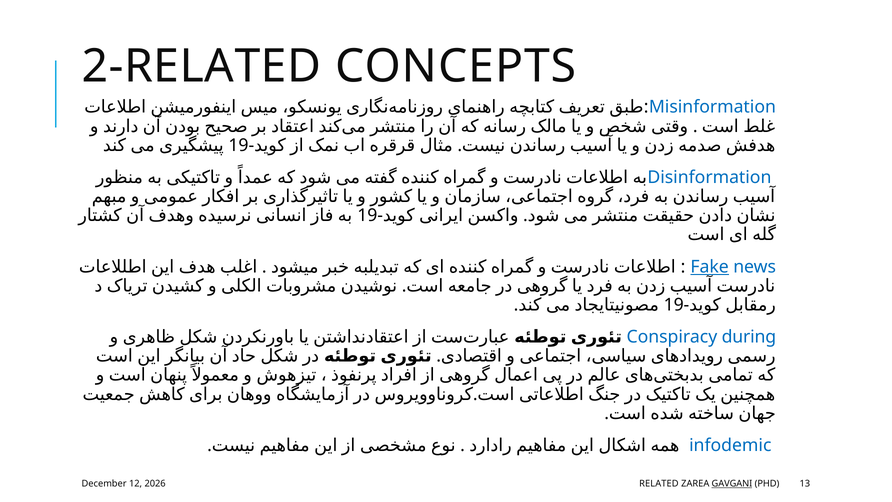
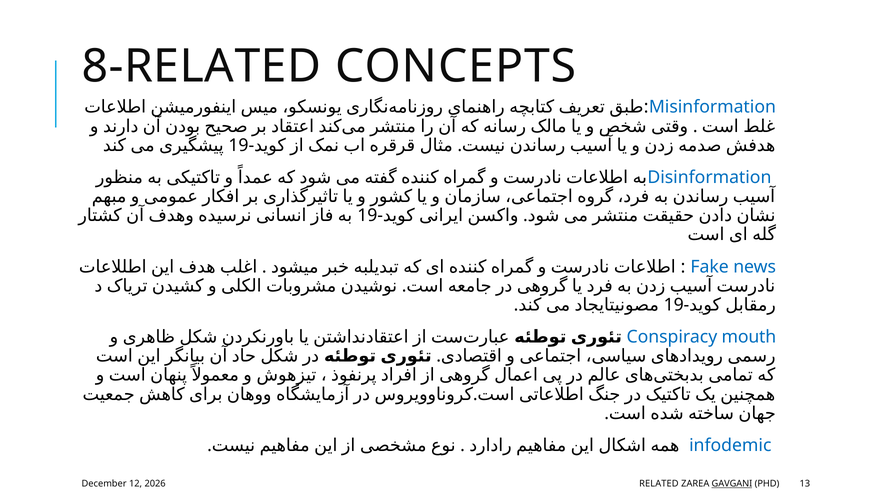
2-RELATED: 2-RELATED -> 8-RELATED (201, 67)
Fake underline: present -> none (710, 267)
during: during -> mouth (749, 337)
